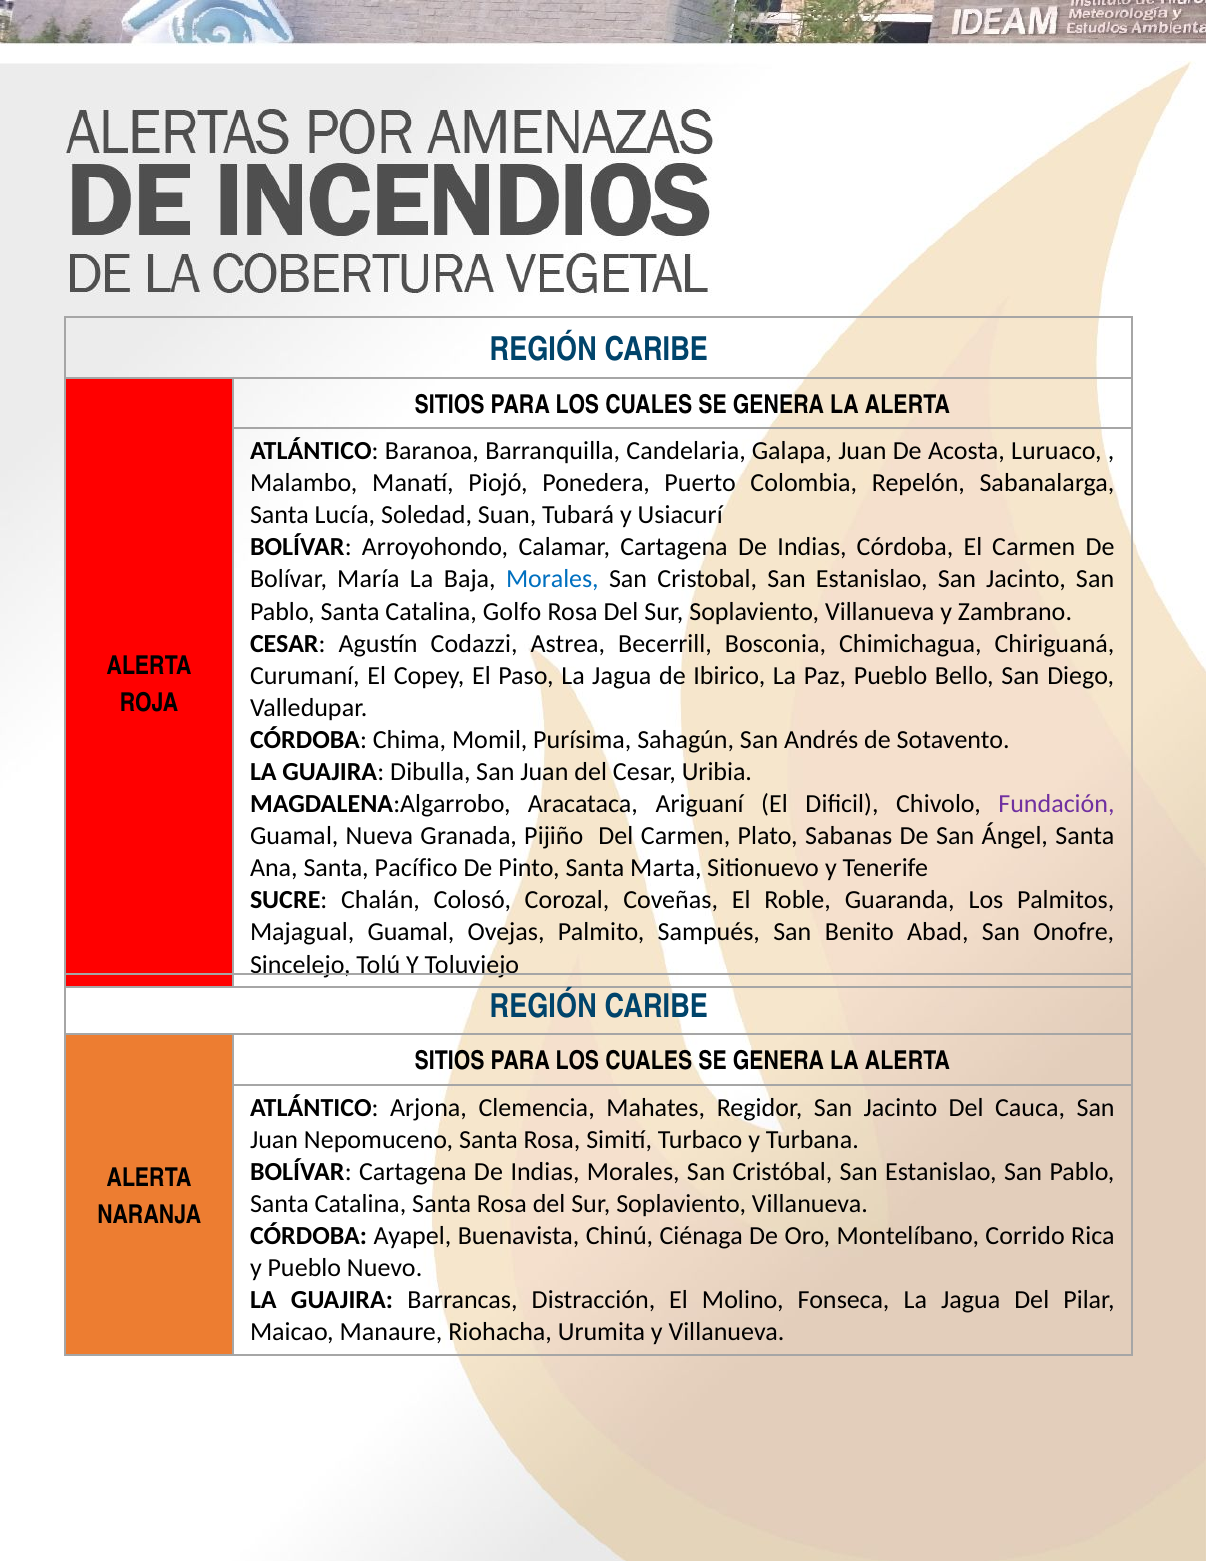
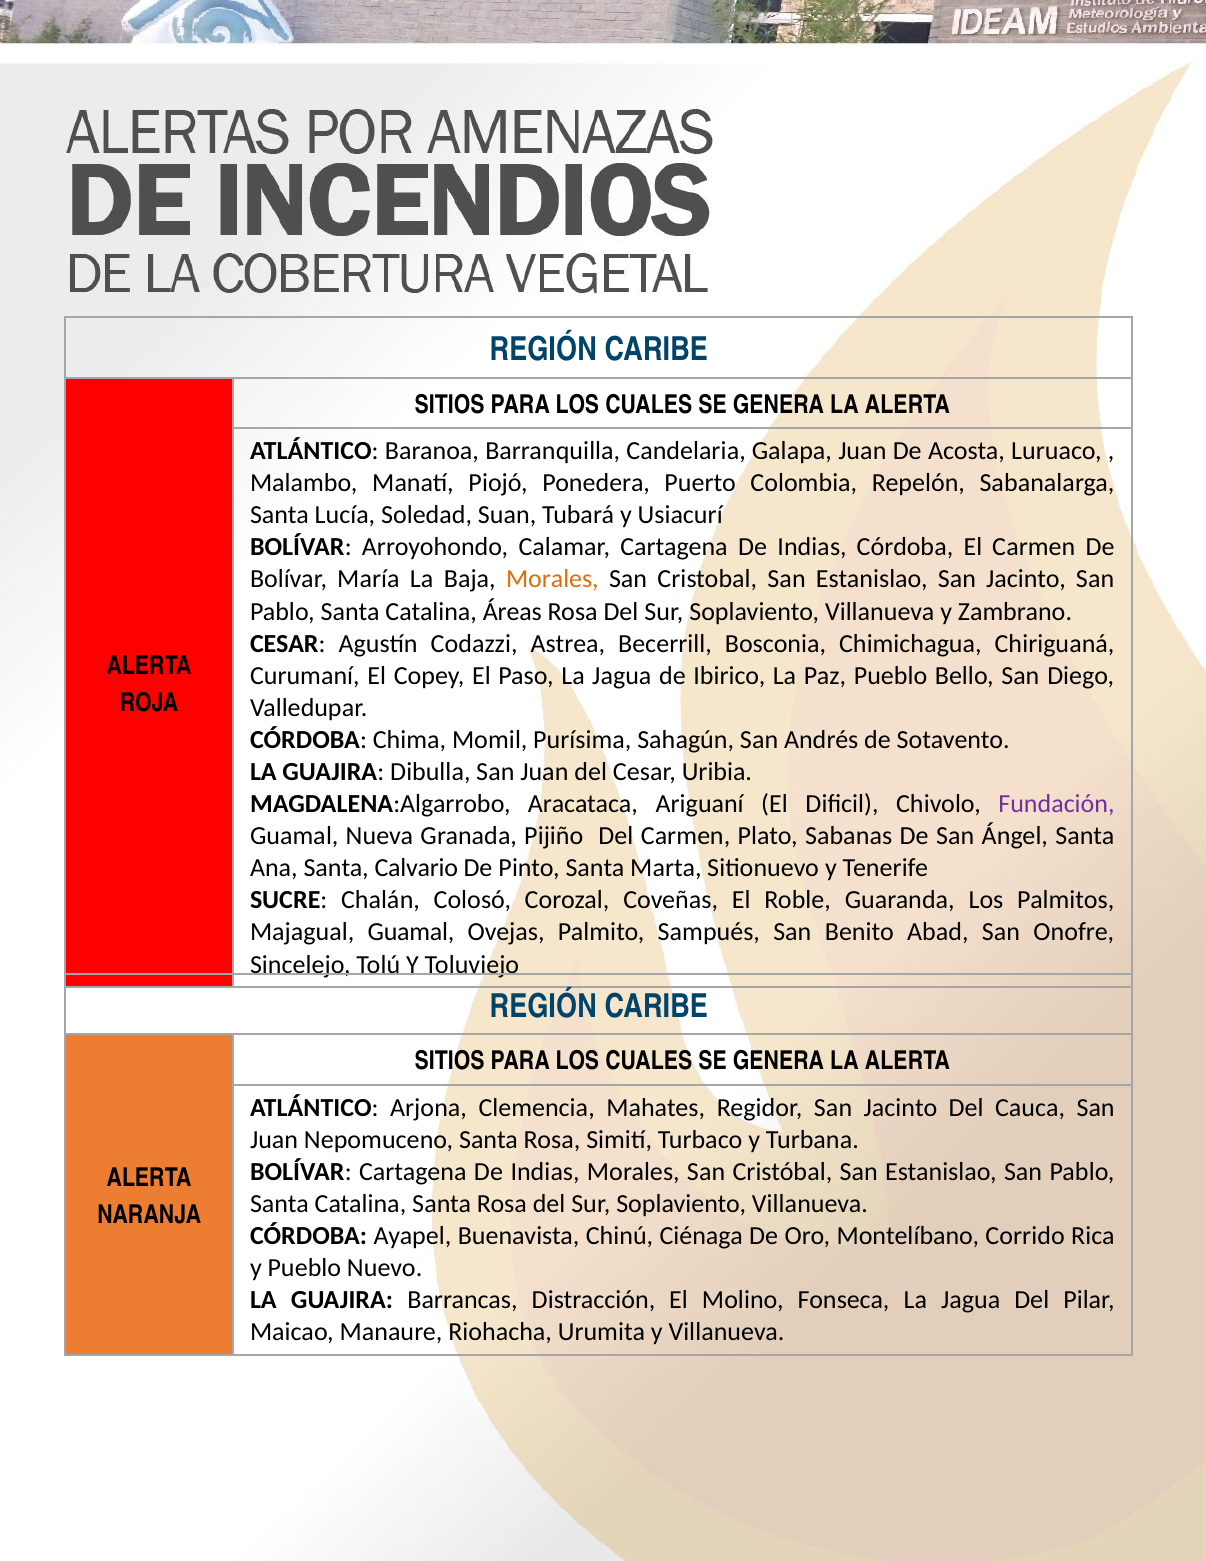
Morales colour: blue -> orange (552, 579)
Golfo: Golfo -> Áreas (512, 612)
Pacífico: Pacífico -> Calvario (416, 868)
